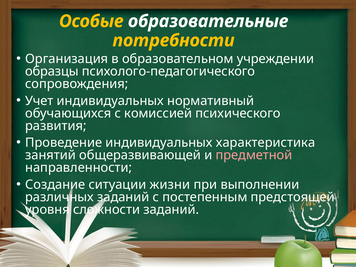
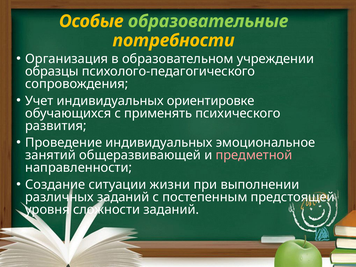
образовательные colour: white -> light green (208, 21)
нормативный: нормативный -> ориентировке (211, 101)
комиссией: комиссией -> применять (158, 113)
характеристика: характеристика -> эмоциональное (266, 143)
